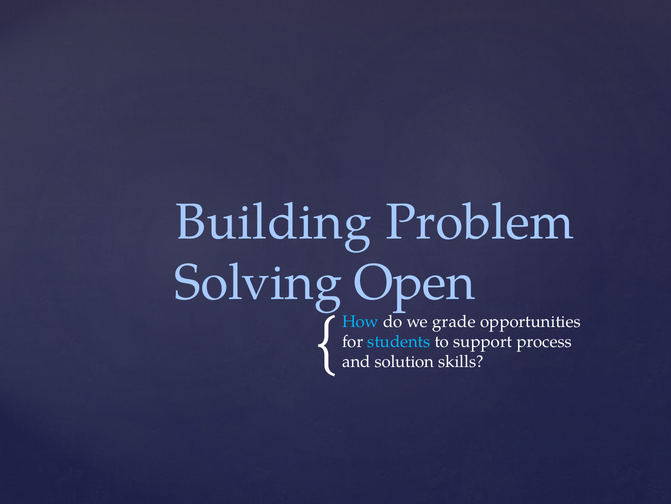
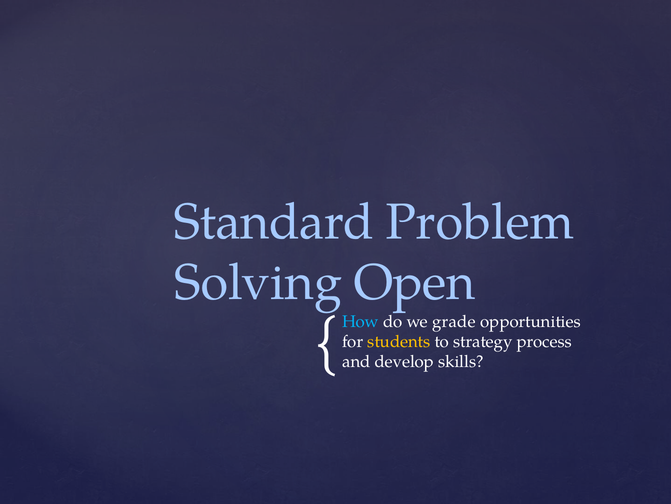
Building: Building -> Standard (274, 222)
students colour: light blue -> yellow (399, 341)
support: support -> strategy (483, 341)
solution: solution -> develop (404, 361)
